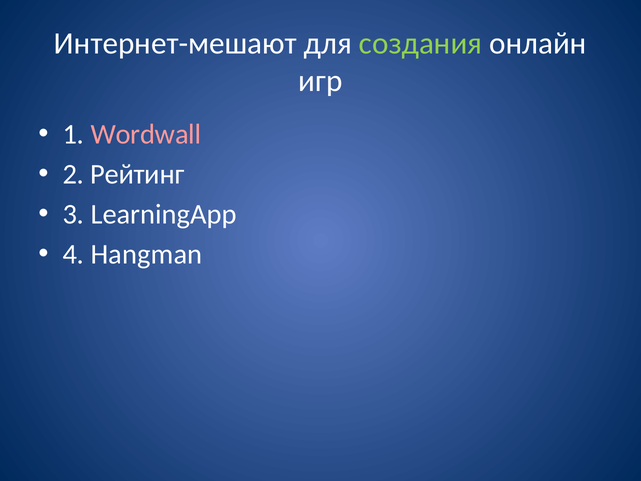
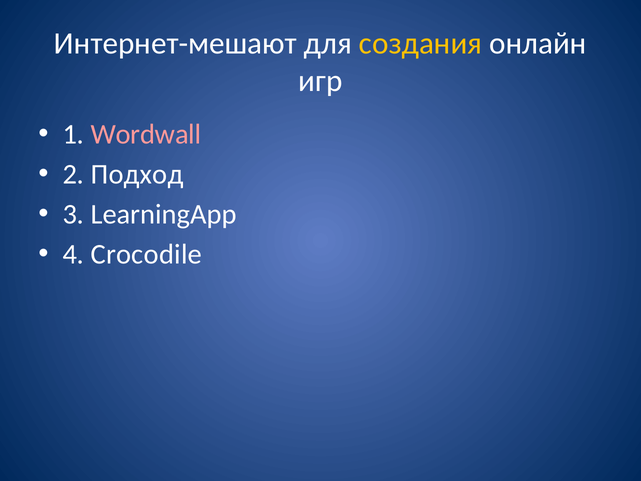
создания colour: light green -> yellow (421, 43)
Рейтинг: Рейтинг -> Подход (137, 174)
Hangman: Hangman -> Crocodile (146, 254)
